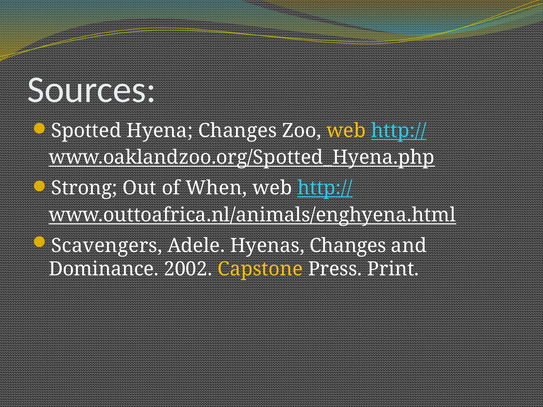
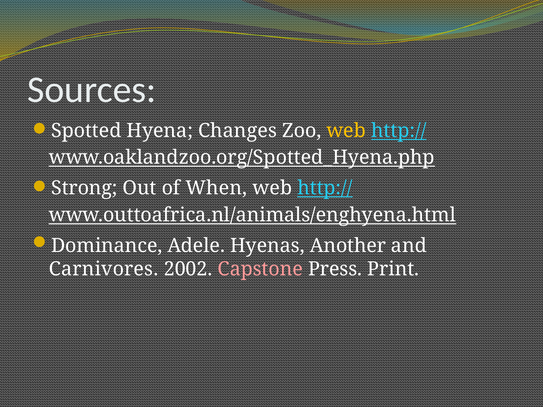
Scavengers: Scavengers -> Dominance (107, 246)
Hyenas Changes: Changes -> Another (348, 246)
Dominance: Dominance -> Carnivores (104, 269)
Capstone colour: yellow -> pink (260, 269)
